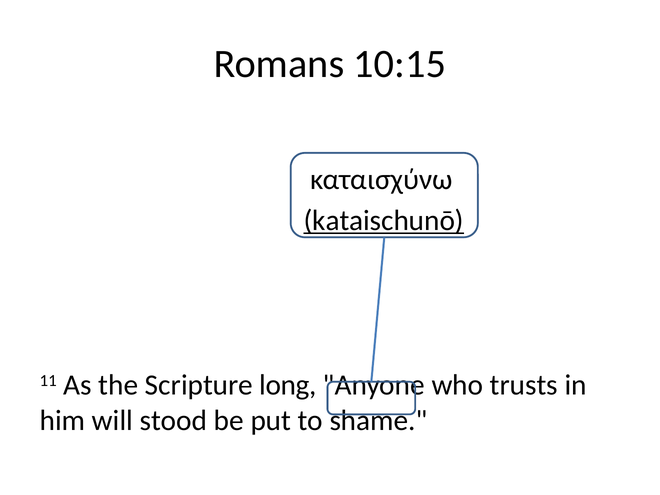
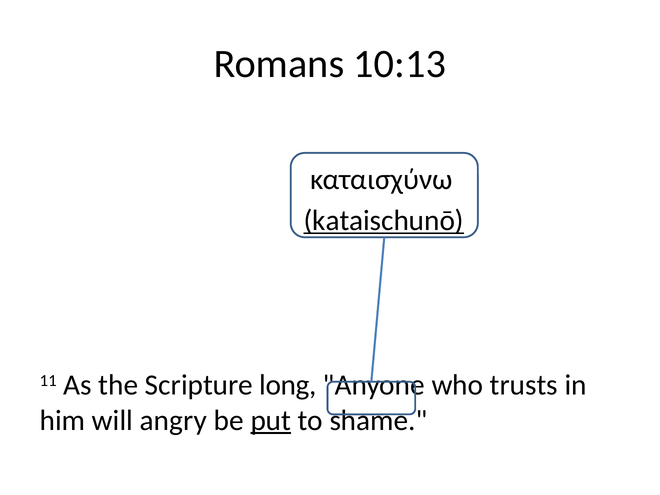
10:15: 10:15 -> 10:13 (400, 64)
stood: stood -> angry (173, 420)
put underline: none -> present (271, 420)
